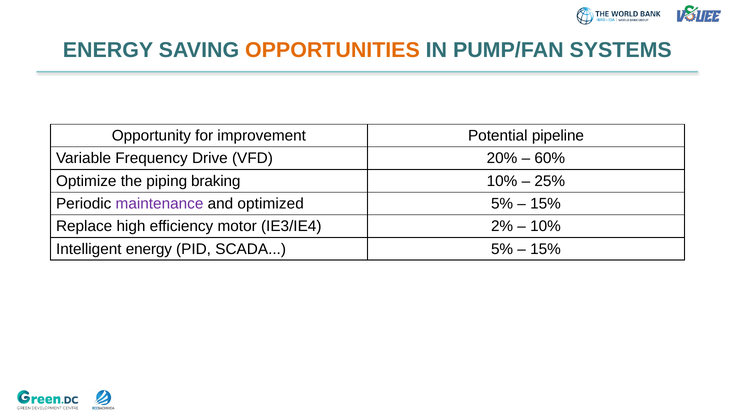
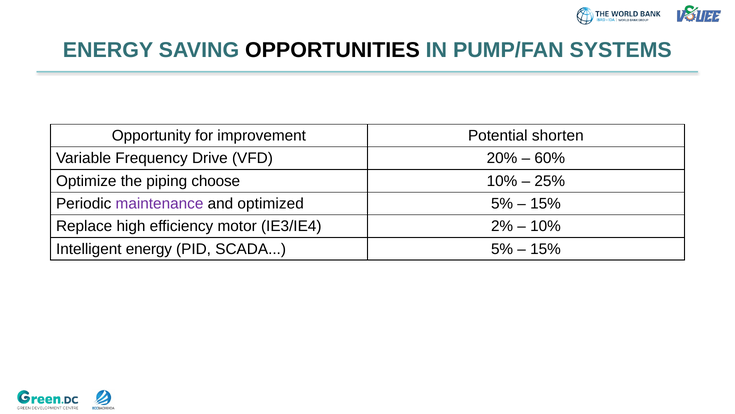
OPPORTUNITIES colour: orange -> black (332, 50)
pipeline: pipeline -> shorten (558, 136)
braking: braking -> choose (216, 181)
